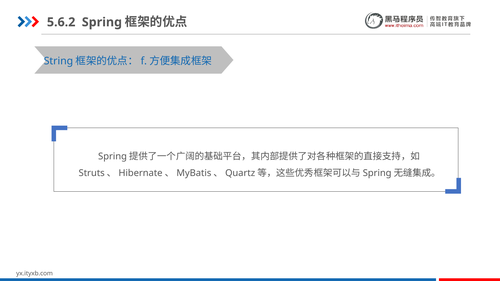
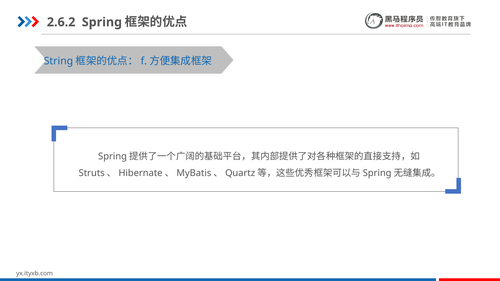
5.6.2: 5.6.2 -> 2.6.2 (61, 22)
